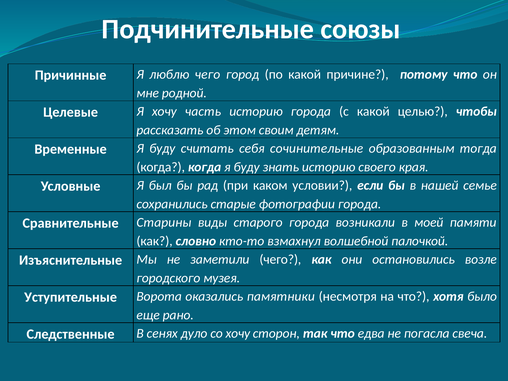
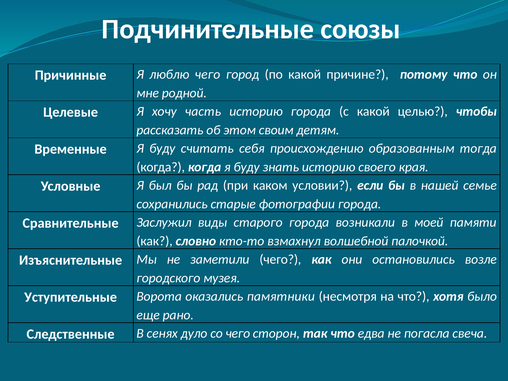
сочинительные: сочинительные -> происхождению (317, 148)
Старины: Старины -> Заслужил (164, 222)
со хочу: хочу -> чего (238, 333)
